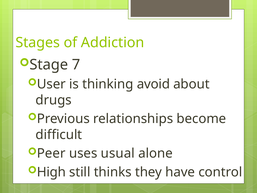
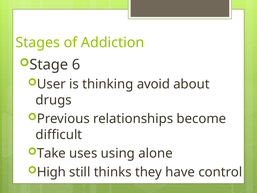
7: 7 -> 6 (76, 65)
Peer: Peer -> Take (51, 153)
usual: usual -> using (118, 153)
